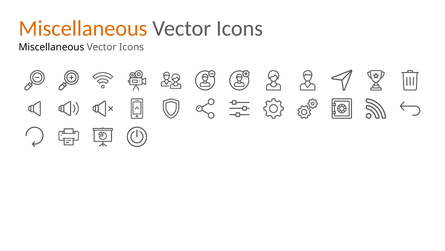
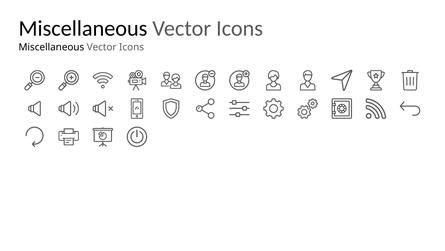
Miscellaneous colour: orange -> black (83, 29)
